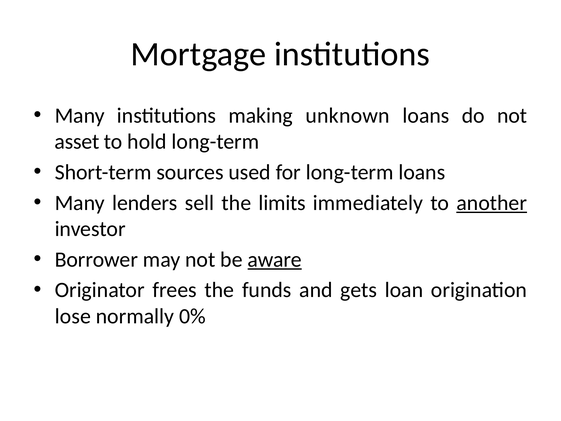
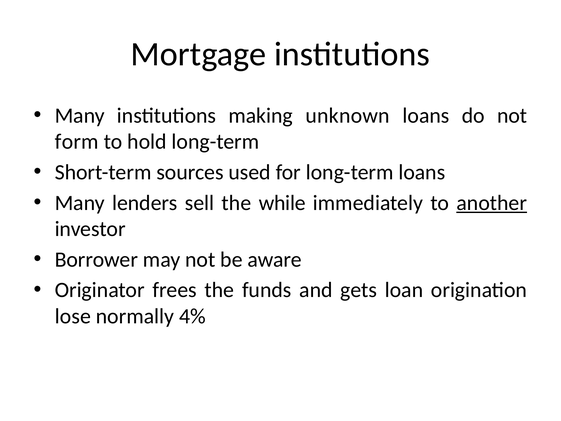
asset: asset -> form (77, 142)
limits: limits -> while (282, 203)
aware underline: present -> none (275, 259)
0%: 0% -> 4% (192, 316)
